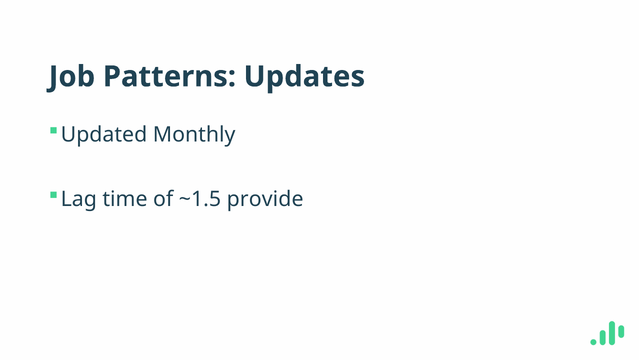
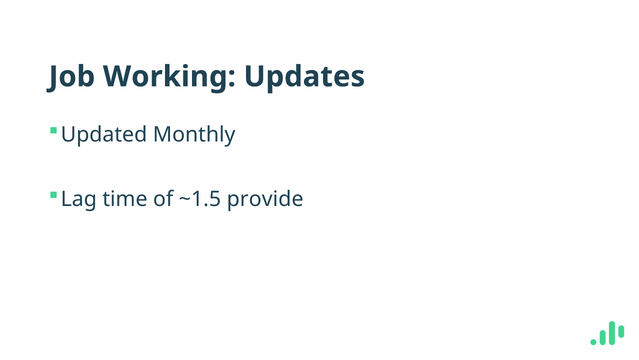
Patterns: Patterns -> Working (169, 77)
